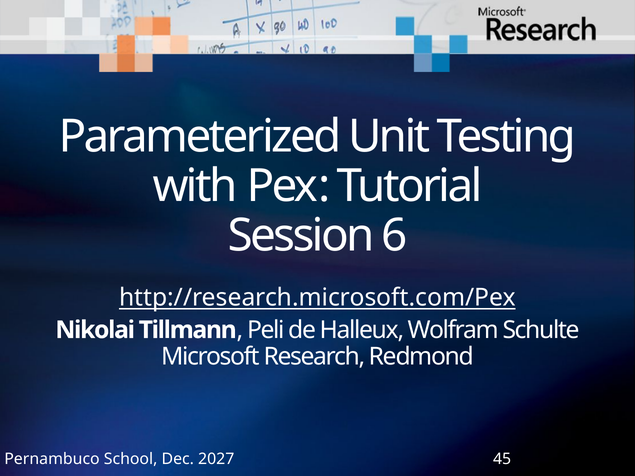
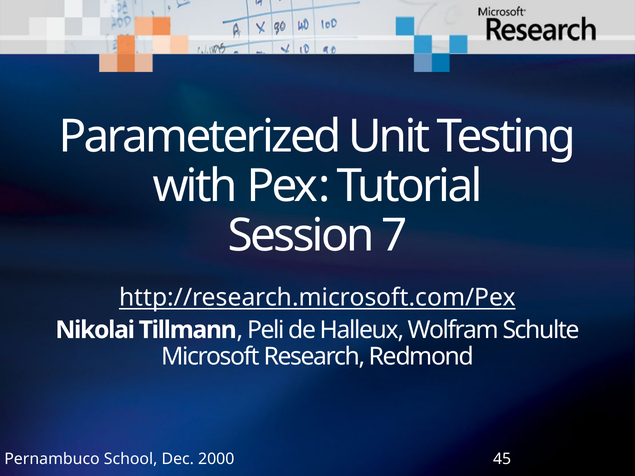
6: 6 -> 7 (394, 236)
2027: 2027 -> 2000 (216, 459)
